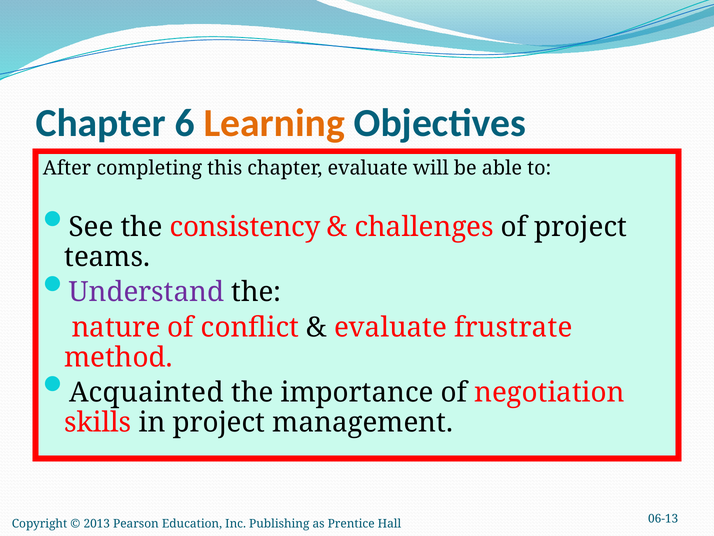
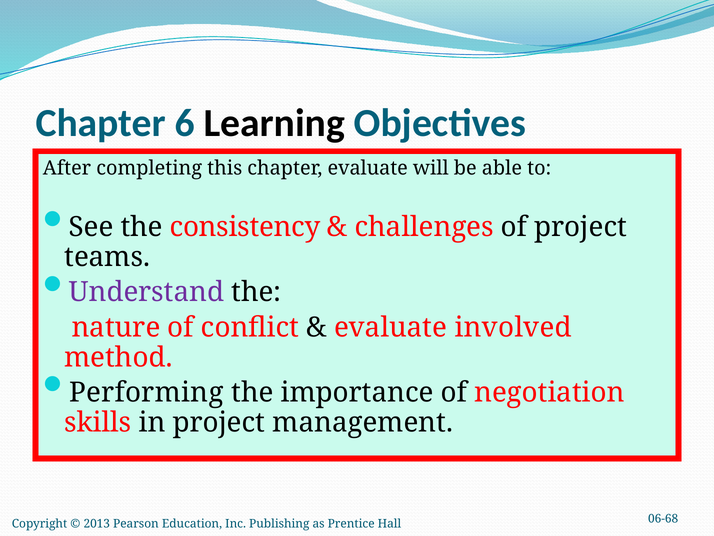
Learning colour: orange -> black (274, 123)
frustrate: frustrate -> involved (513, 327)
Acquainted: Acquainted -> Performing (146, 392)
06-13: 06-13 -> 06-68 (663, 519)
